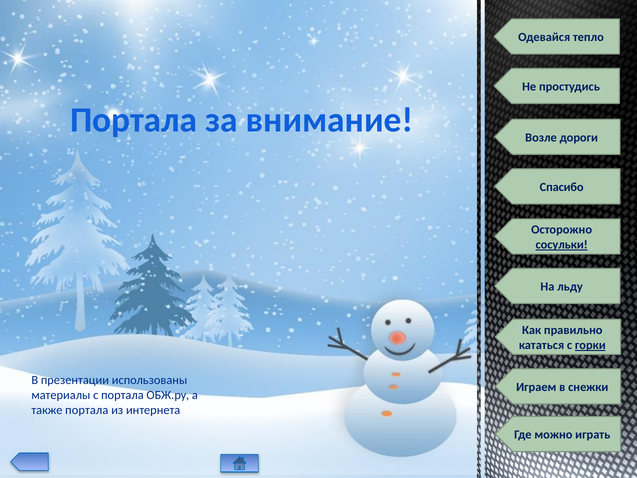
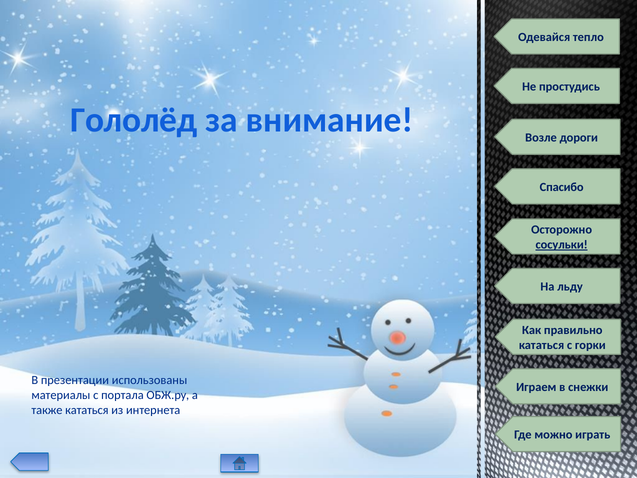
Портала: Портала -> Гололёд (134, 120)
горки underline: present -> none (590, 345)
также портала: портала -> кататься (87, 410)
